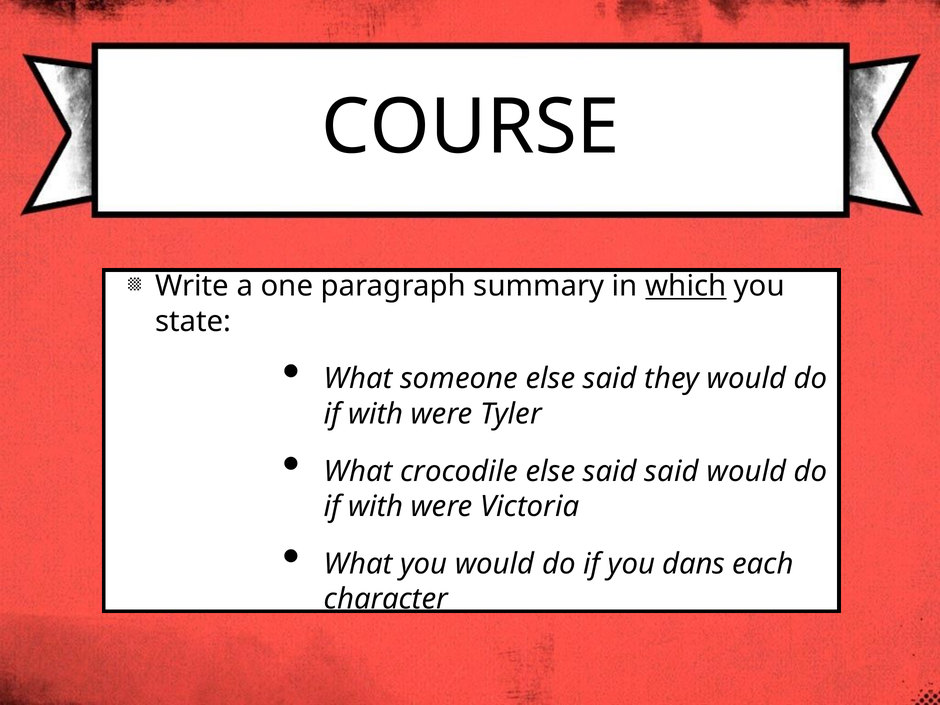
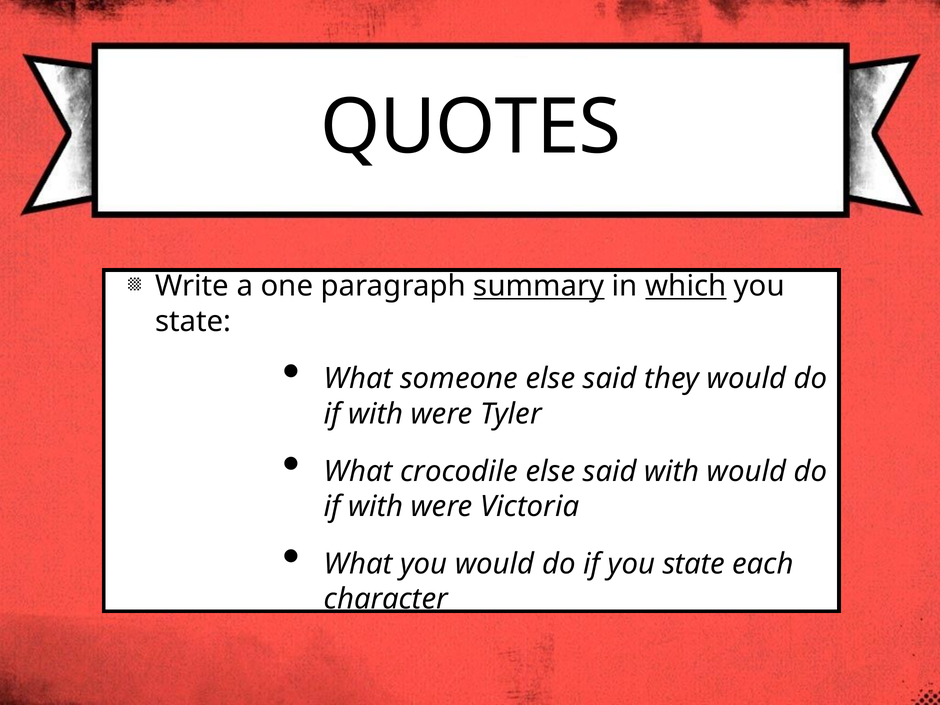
COURSE: COURSE -> QUOTES (471, 127)
summary underline: none -> present (539, 286)
said said: said -> with (672, 471)
if you dans: dans -> state (694, 564)
